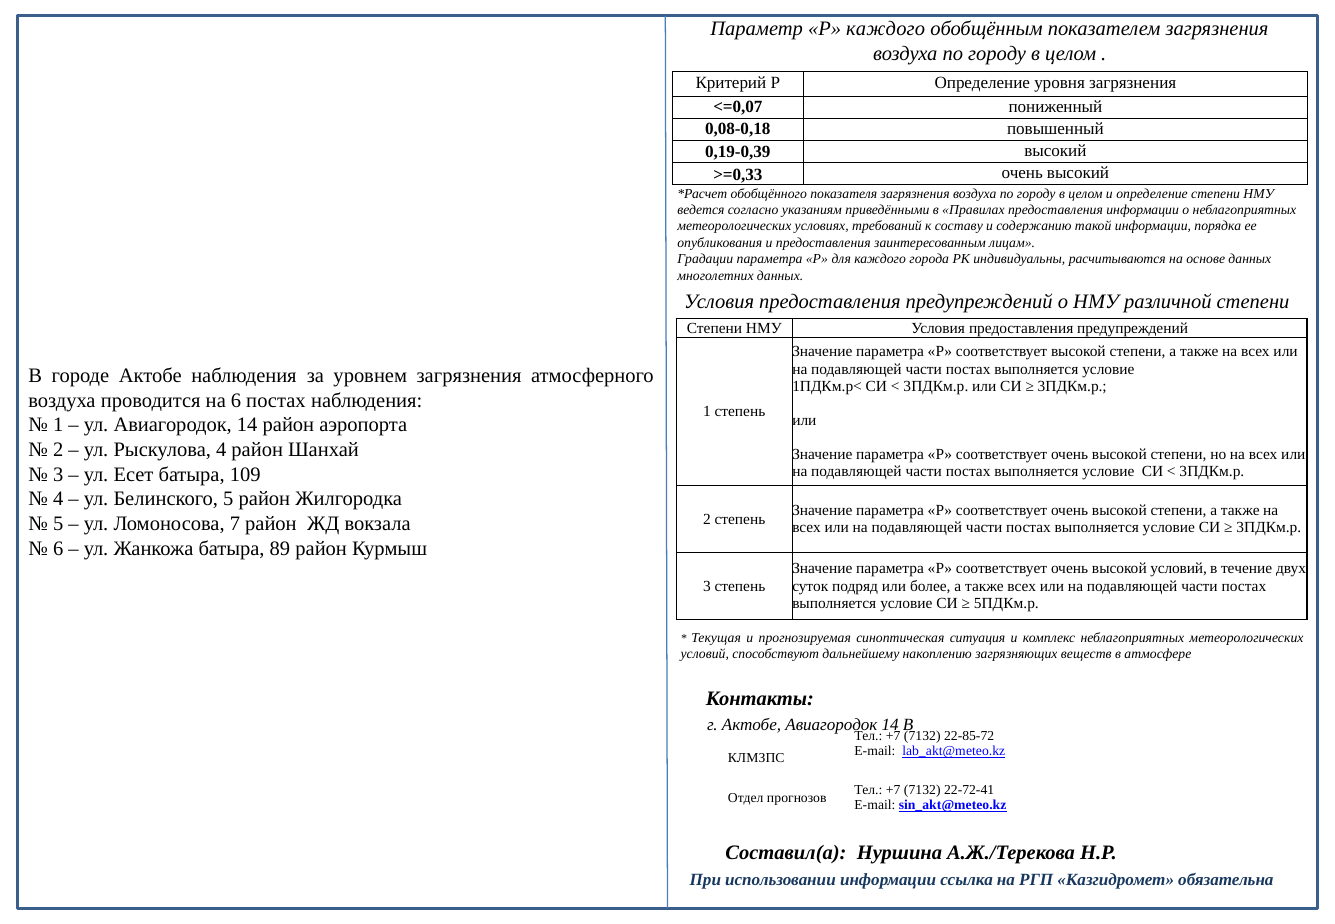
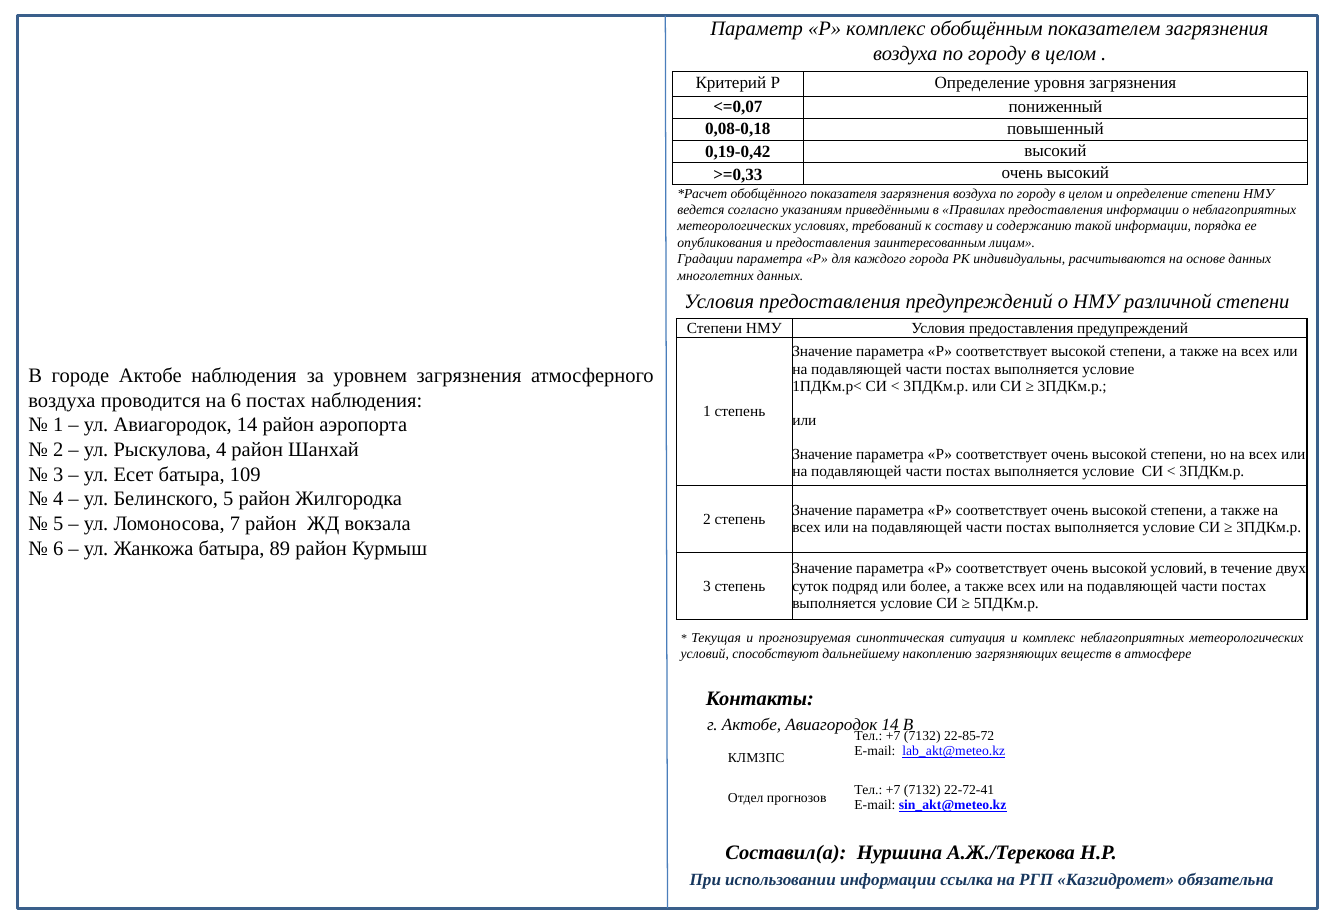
Р каждого: каждого -> комплекс (886, 29)
0,19-0,39: 0,19-0,39 -> 0,19-0,42 (738, 151)
